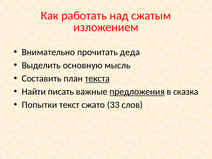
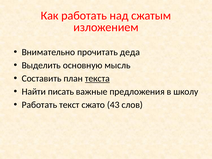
предложения underline: present -> none (137, 92)
сказка: сказка -> школу (186, 92)
Попытки: Попытки -> Работать (39, 105)
33: 33 -> 43 (113, 105)
